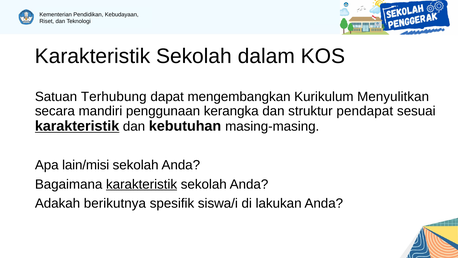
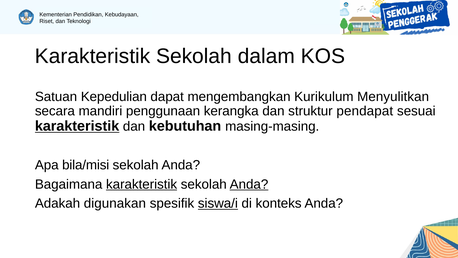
Terhubung: Terhubung -> Kepedulian (114, 97)
lain/misi: lain/misi -> bila/misi (86, 165)
Anda underline: none -> present (249, 184)
berikutnya: berikutnya -> digunakan (115, 203)
siswa/i underline: none -> present (218, 203)
lakukan: lakukan -> konteks (279, 203)
